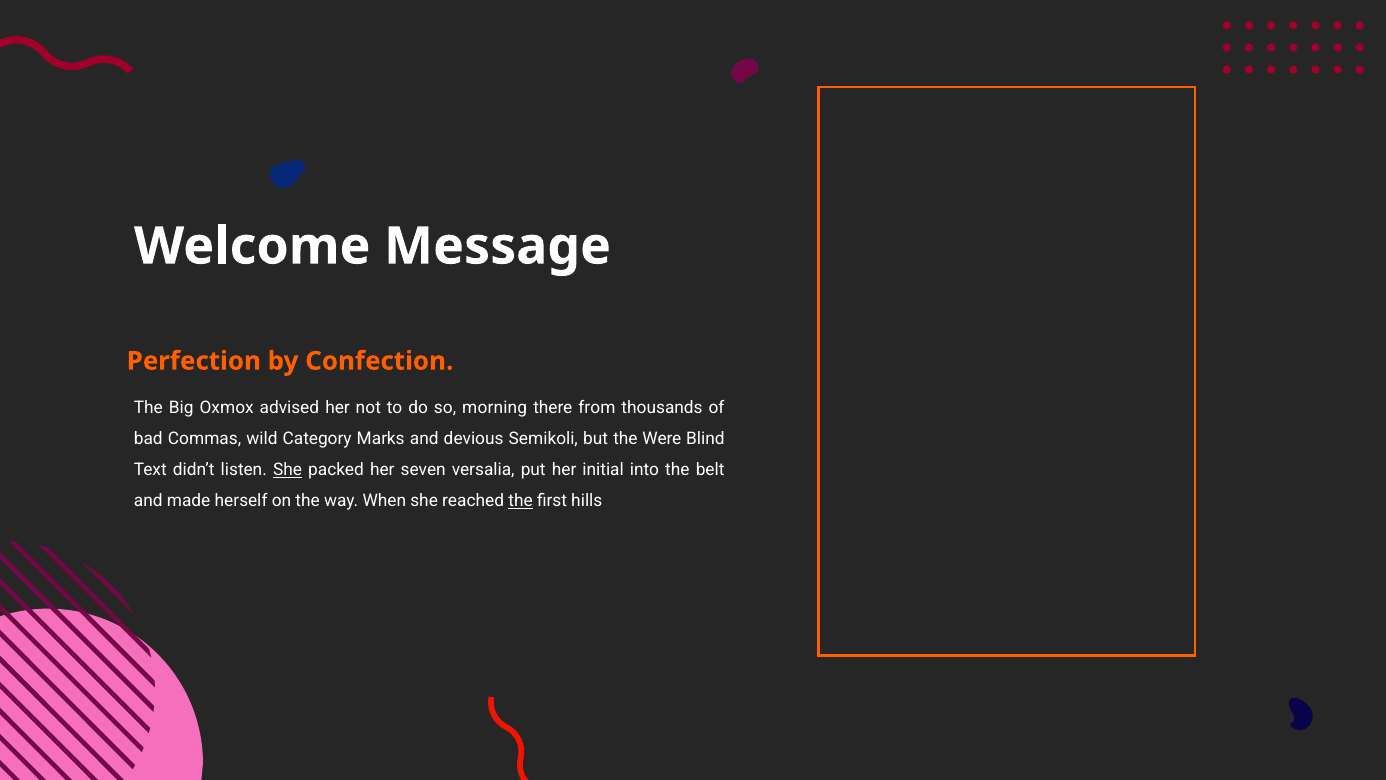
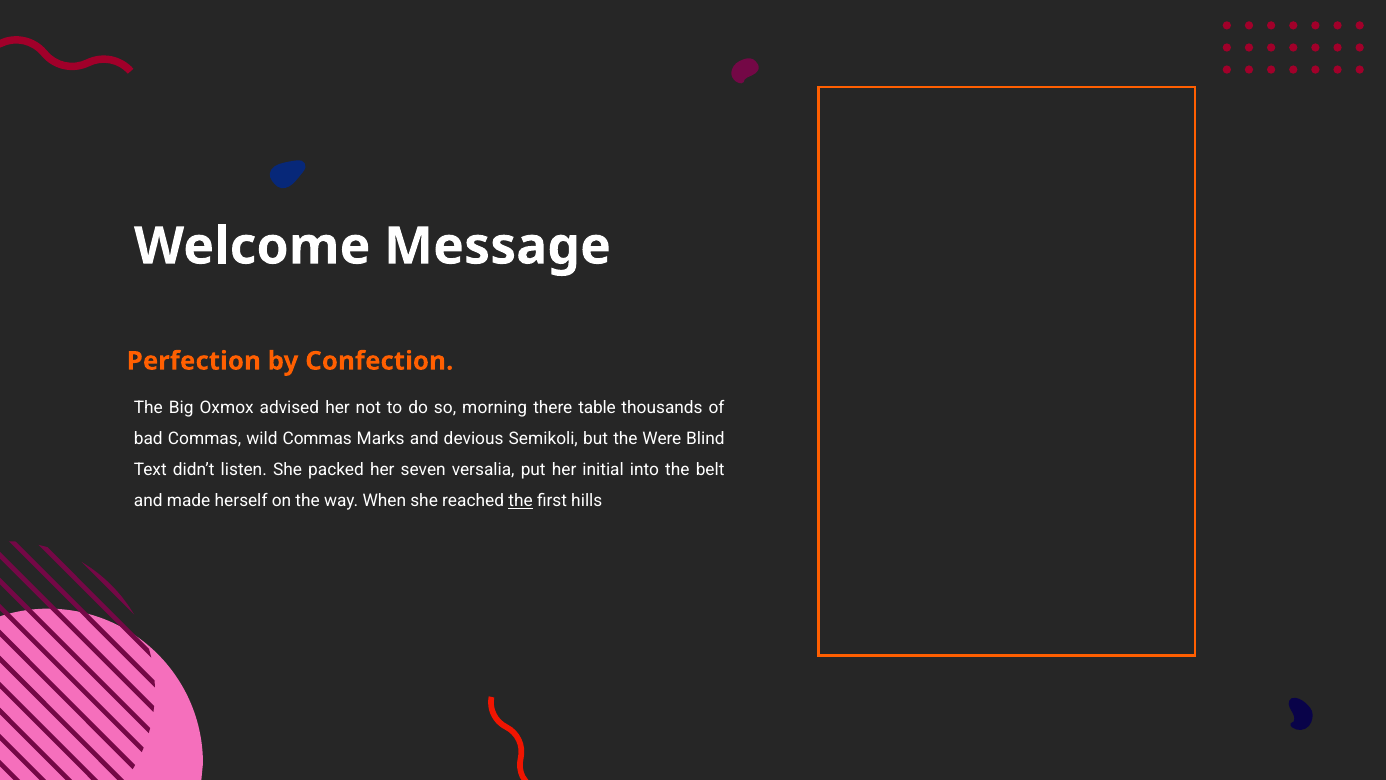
from: from -> table (597, 407)
wild Category: Category -> Commas (317, 439)
She underline: present -> none (288, 470)
